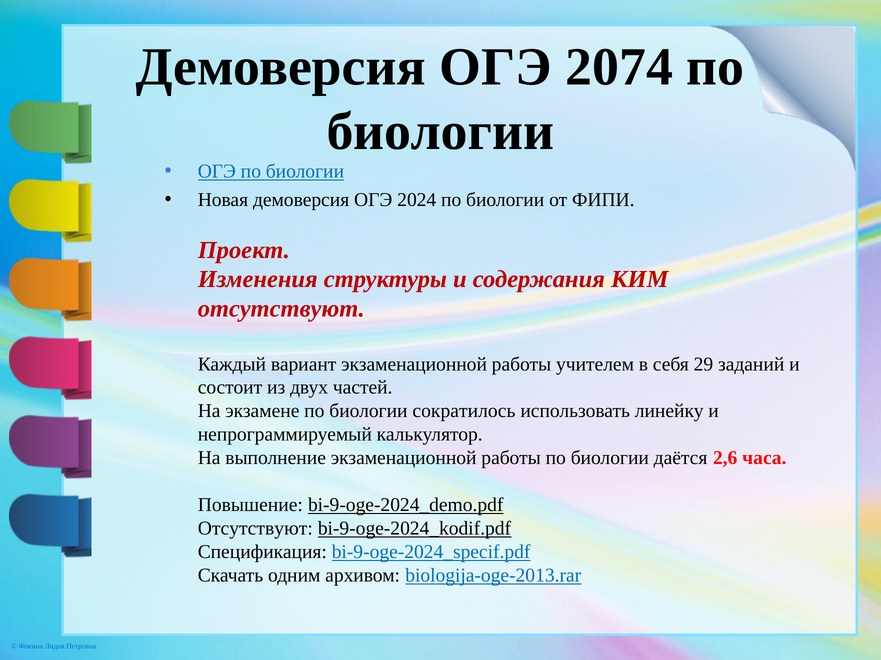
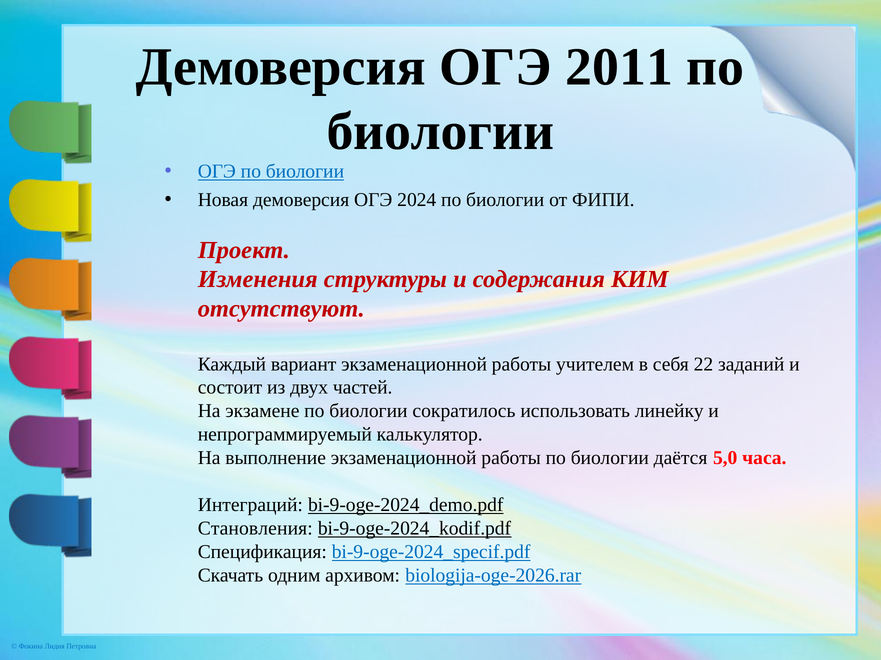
2074: 2074 -> 2011 (619, 67)
29: 29 -> 22 (703, 364)
2,6: 2,6 -> 5,0 (725, 458)
Повышение: Повышение -> Интеграций (250, 505)
Отсутствуют: Отсутствуют -> Становления (255, 529)
biologija-oge-2013.rar: biologija-oge-2013.rar -> biologija-oge-2026.rar (493, 576)
